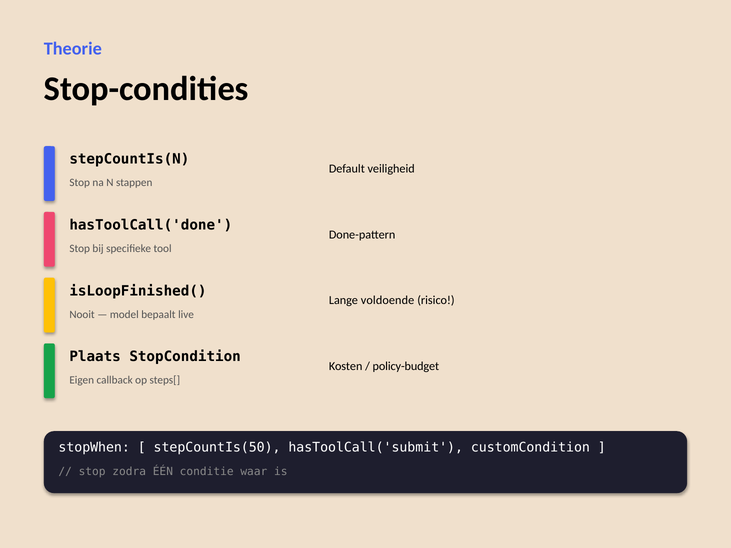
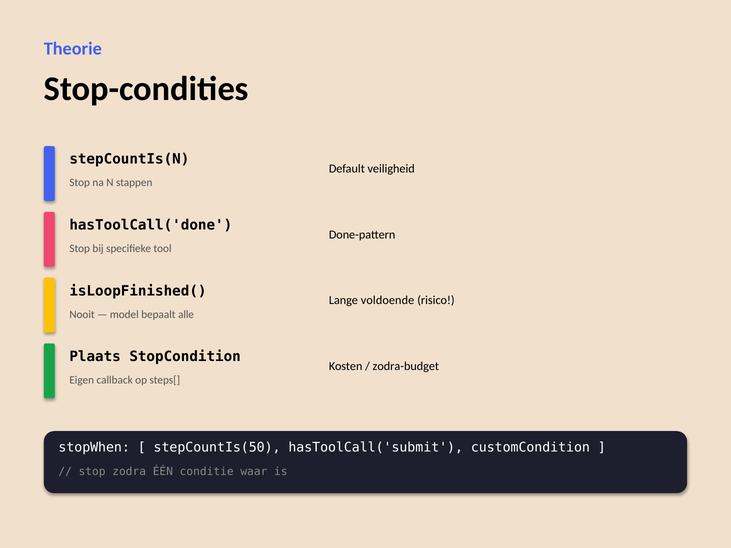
live: live -> alle (186, 314)
policy-budget: policy-budget -> zodra-budget (406, 366)
